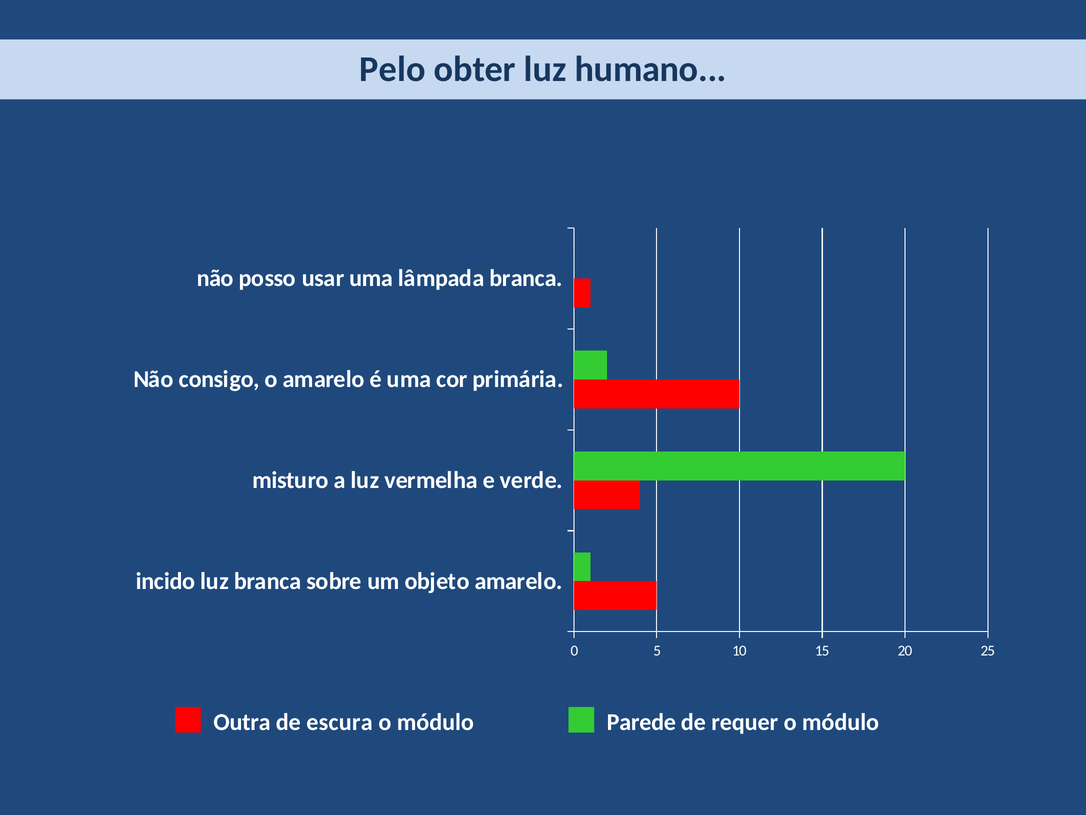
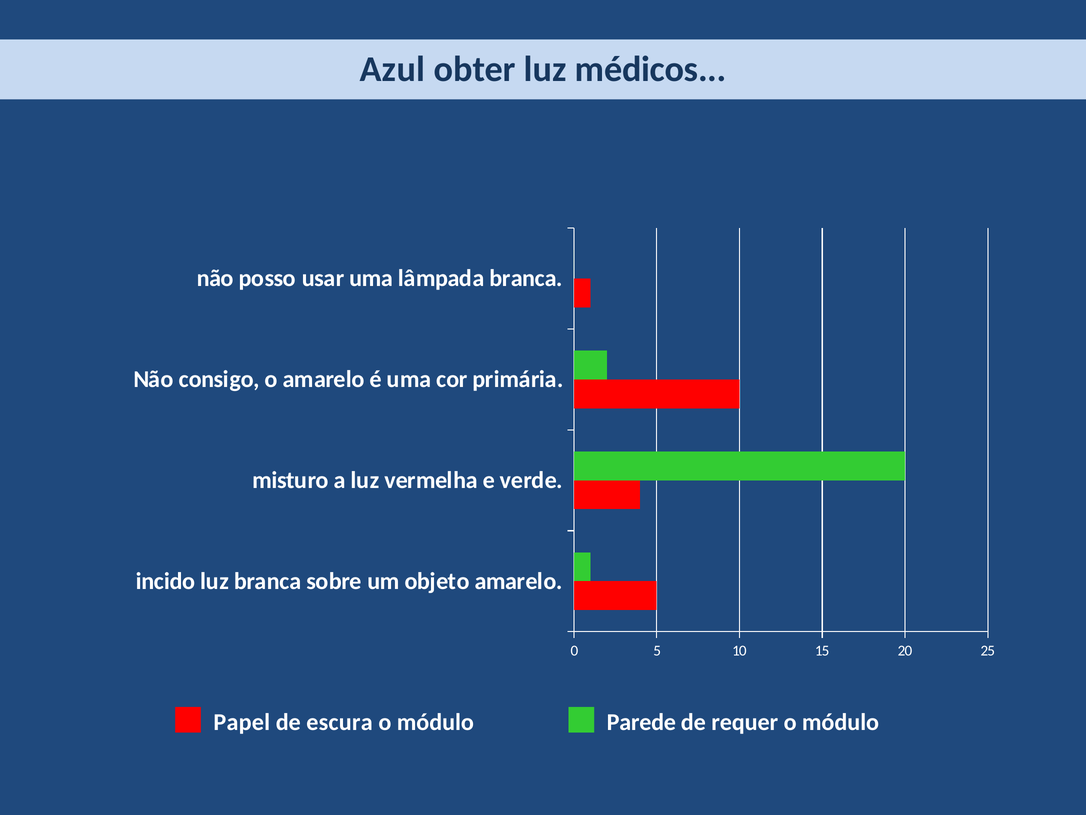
Pelo: Pelo -> Azul (392, 69)
humano: humano -> médicos (651, 69)
Outra: Outra -> Papel (242, 722)
